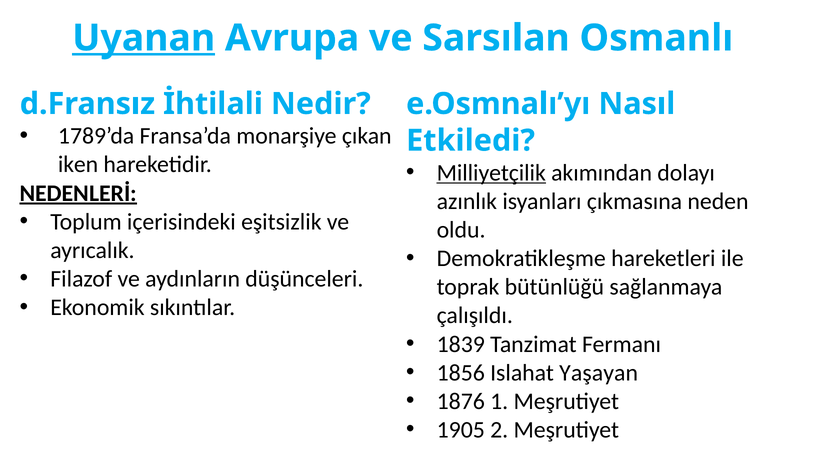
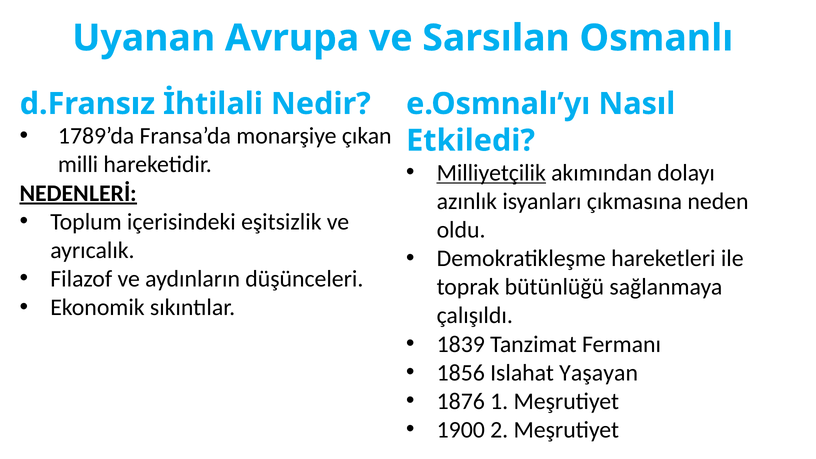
Uyanan underline: present -> none (144, 38)
iken: iken -> milli (78, 165)
1905: 1905 -> 1900 (461, 430)
